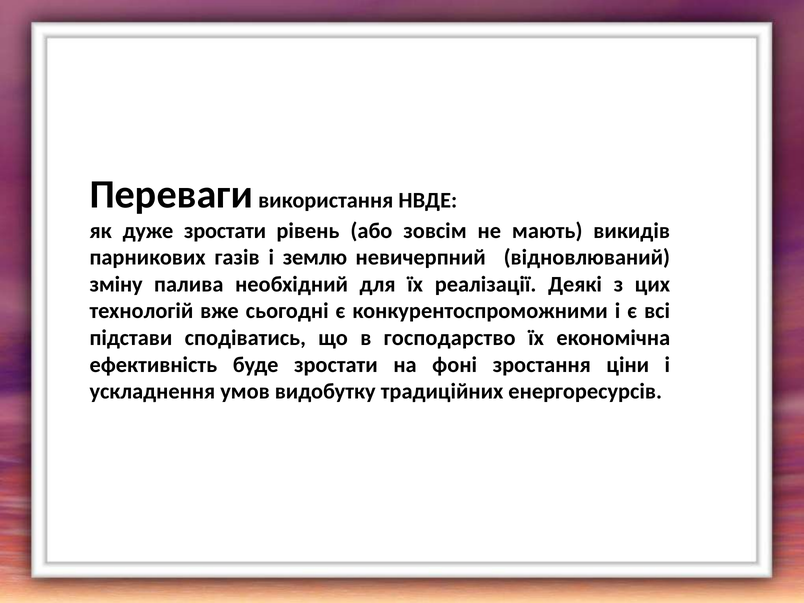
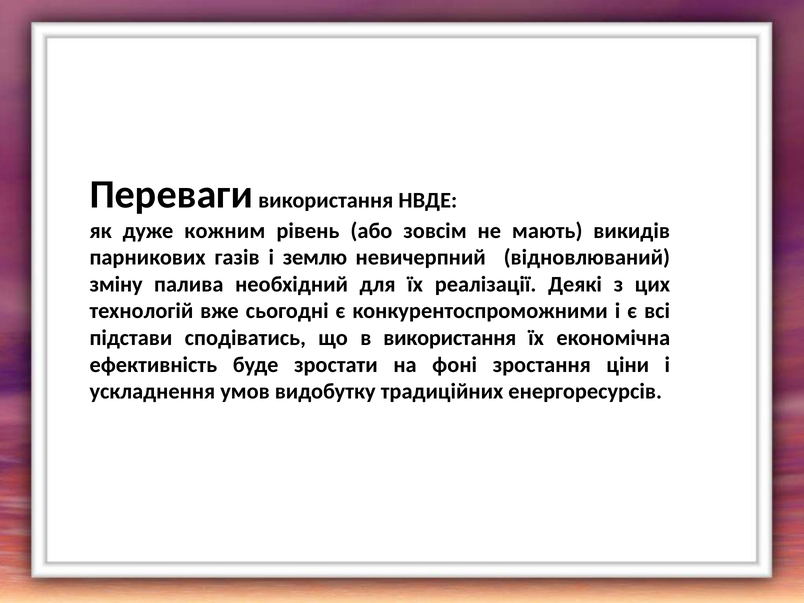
дуже зростати: зростати -> кожним (225, 231)
в господарство: господарство -> використання (450, 338)
